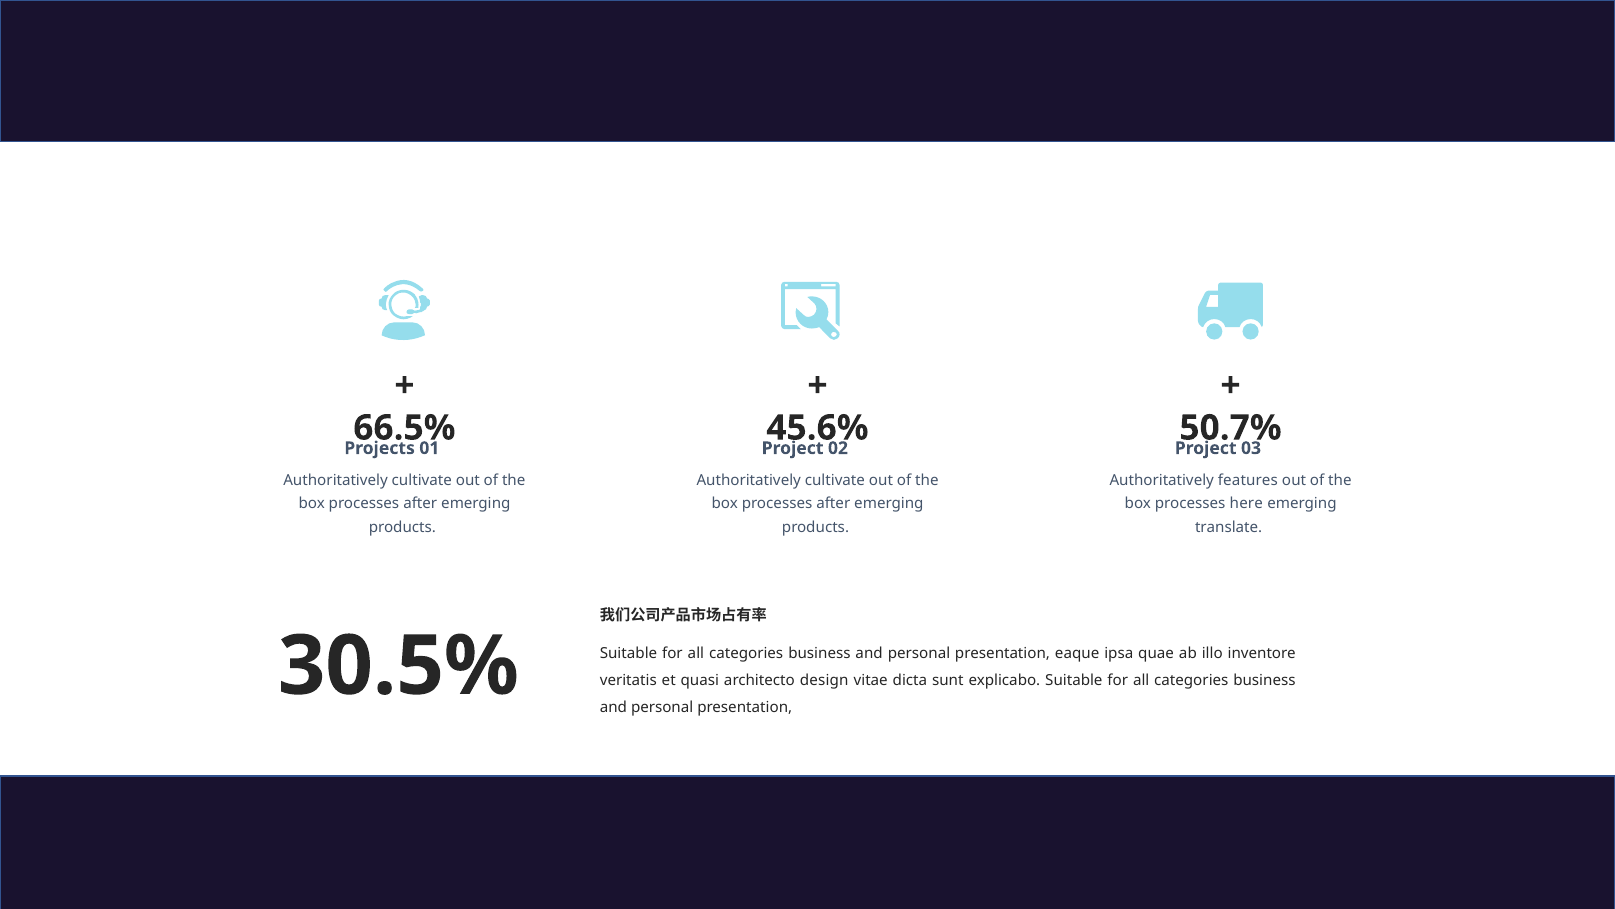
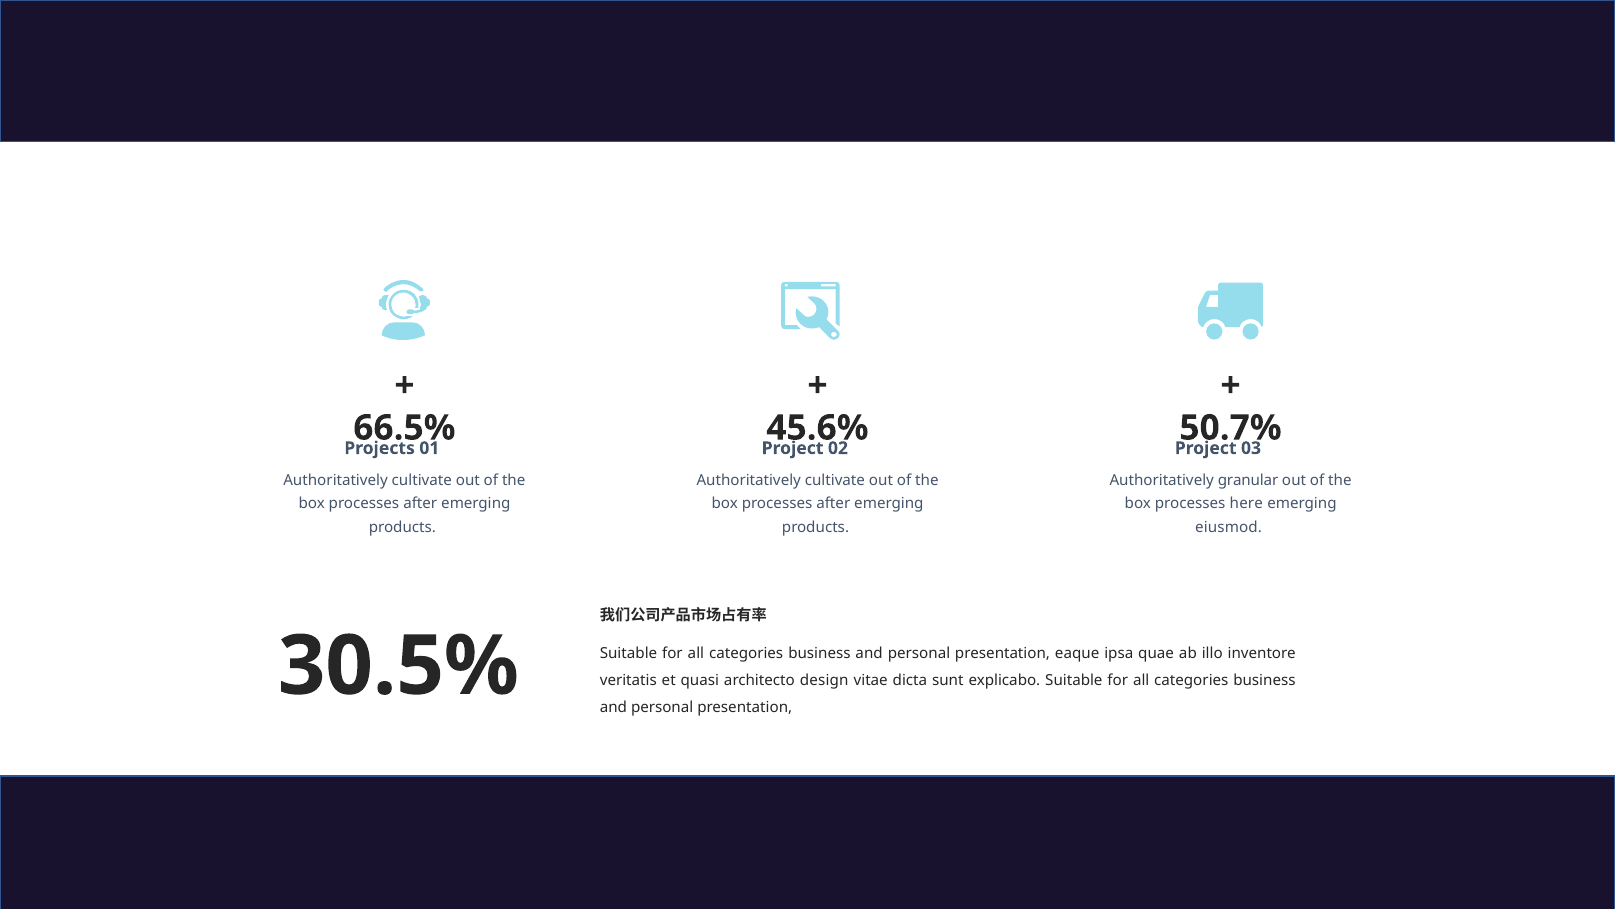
features: features -> granular (1248, 480)
translate: translate -> eiusmod (1229, 527)
